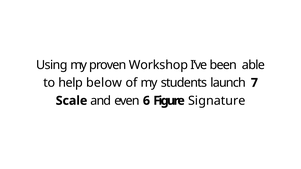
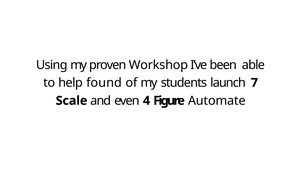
below: below -> found (104, 83)
6: 6 -> 4 (146, 101)
Signature: Signature -> Automate (217, 101)
